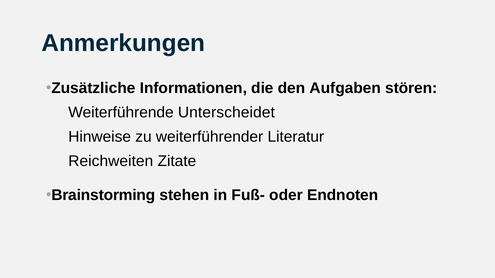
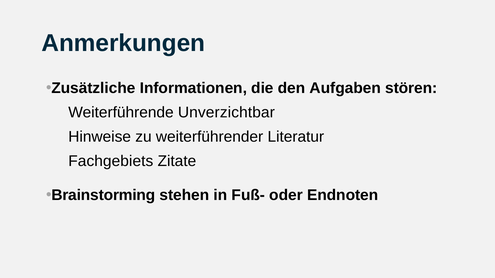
Unterscheidet: Unterscheidet -> Unverzichtbar (226, 113)
Reichweiten: Reichweiten -> Fachgebiets (111, 161)
